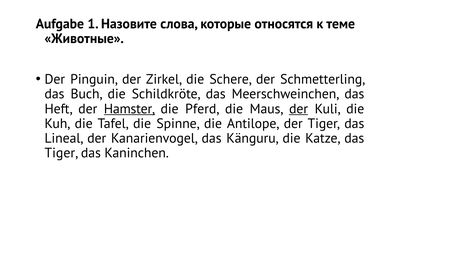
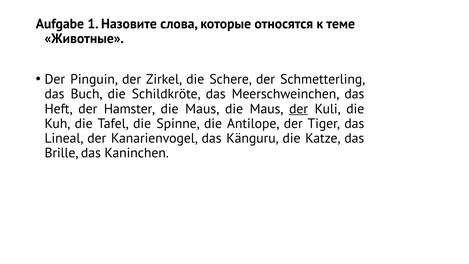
Hamster underline: present -> none (130, 109)
Pferd: Pferd -> Maus (202, 109)
Tiger: Tiger -> Brille (61, 153)
